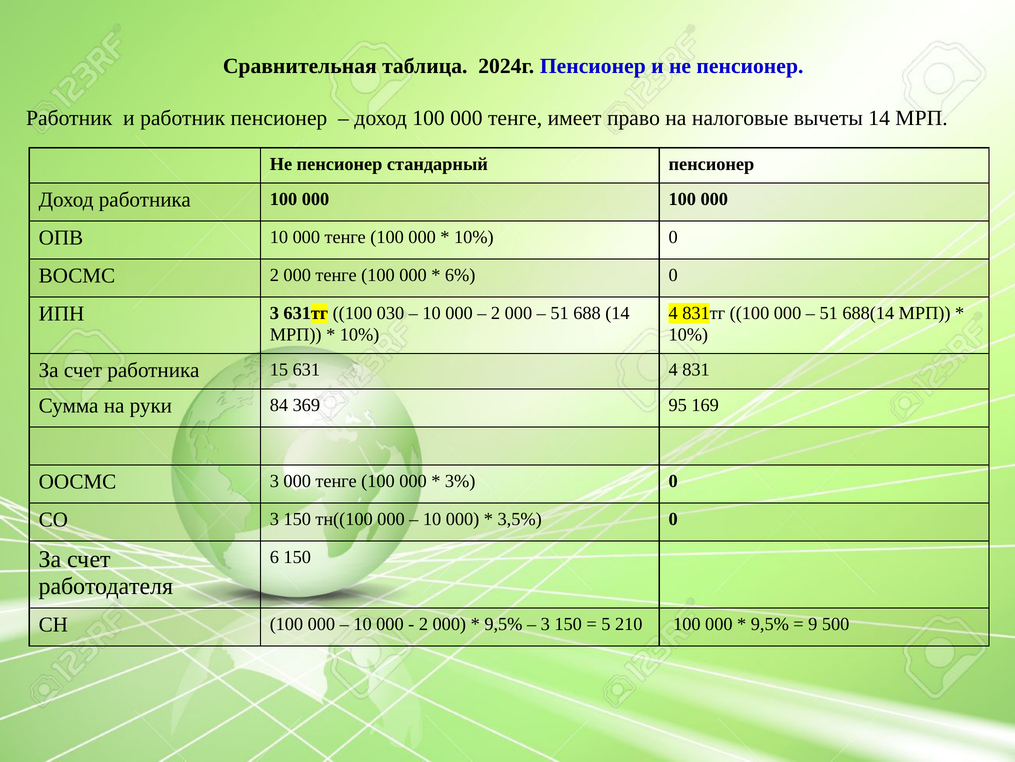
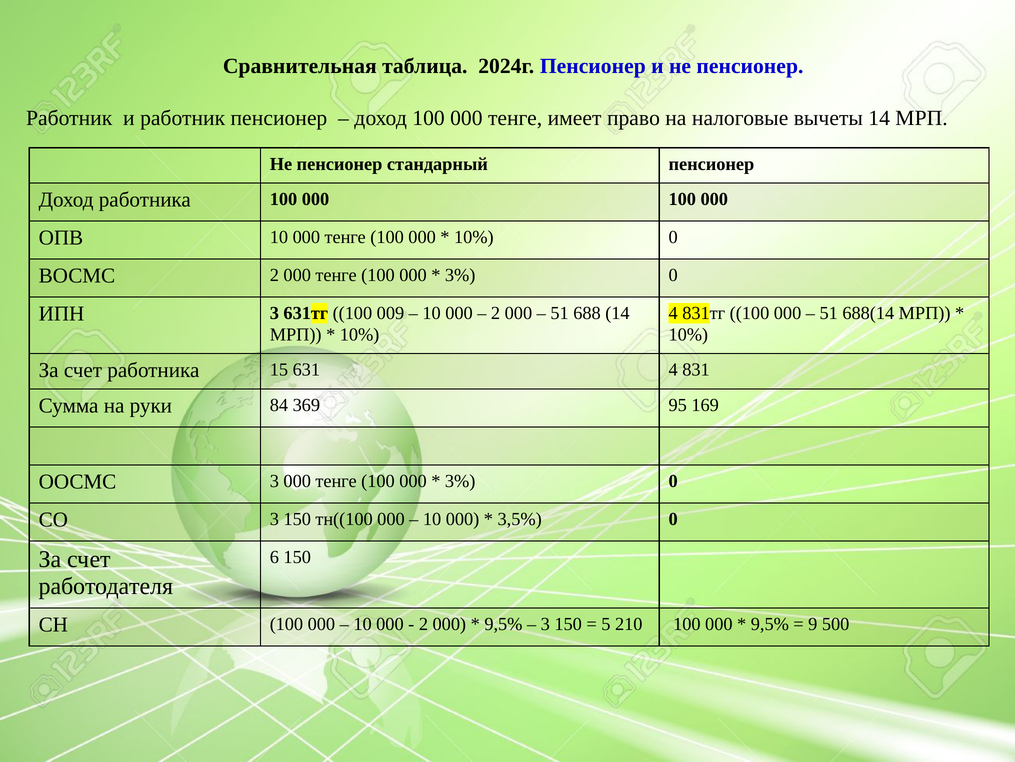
6%: 6% -> 3% (460, 275)
030: 030 -> 009 (390, 313)
